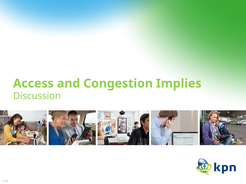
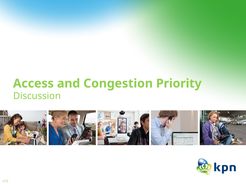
Implies: Implies -> Priority (179, 84)
